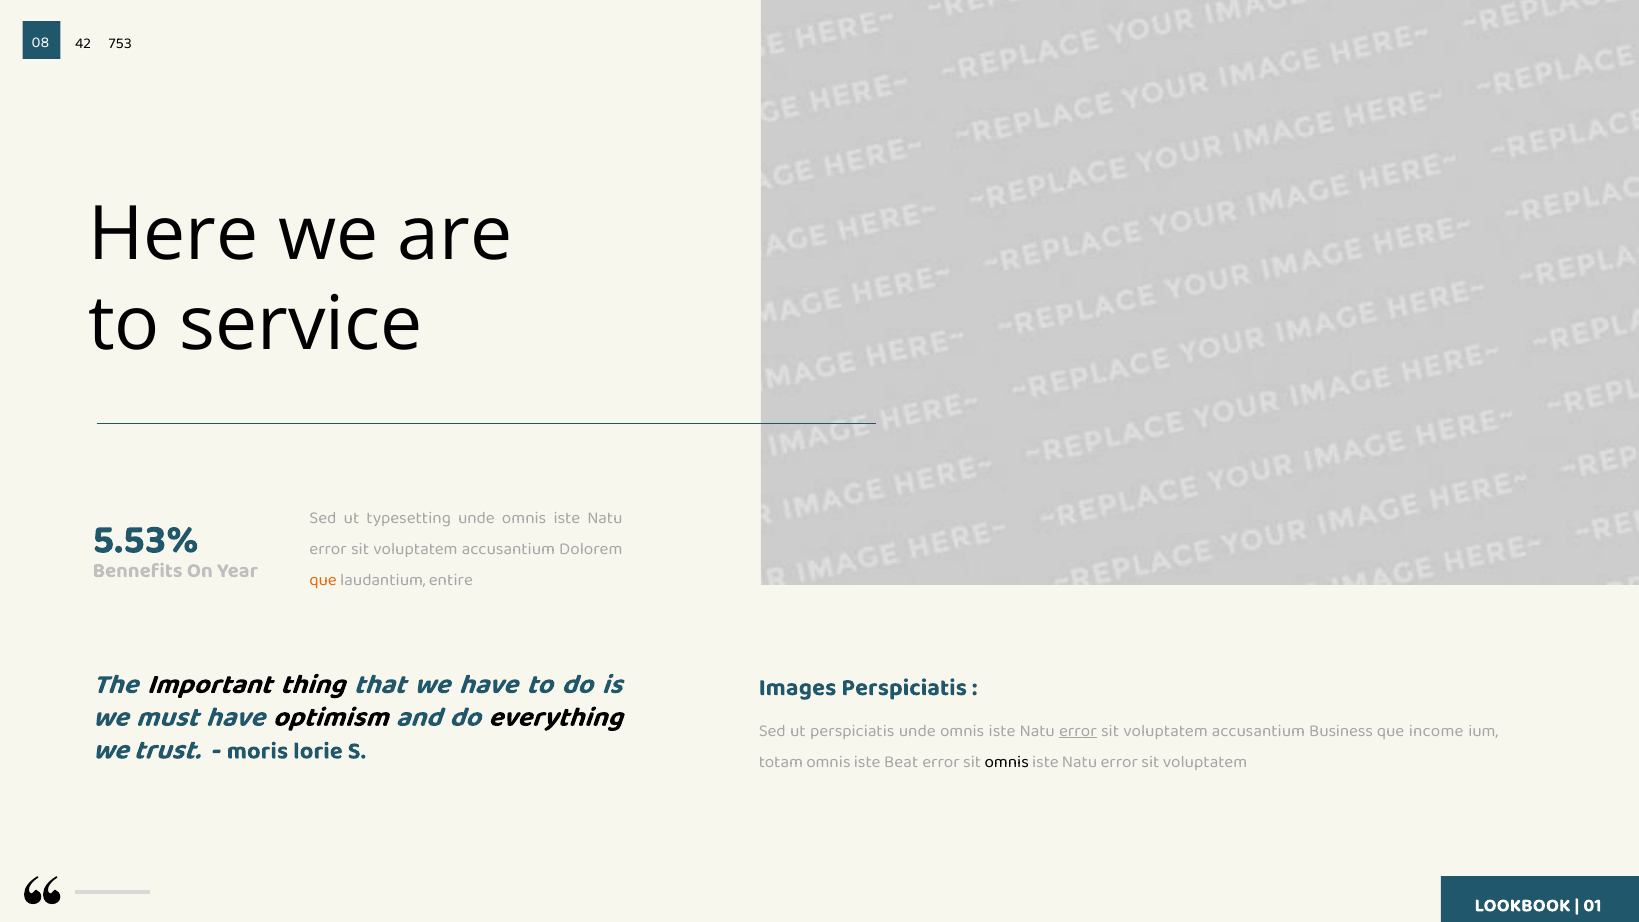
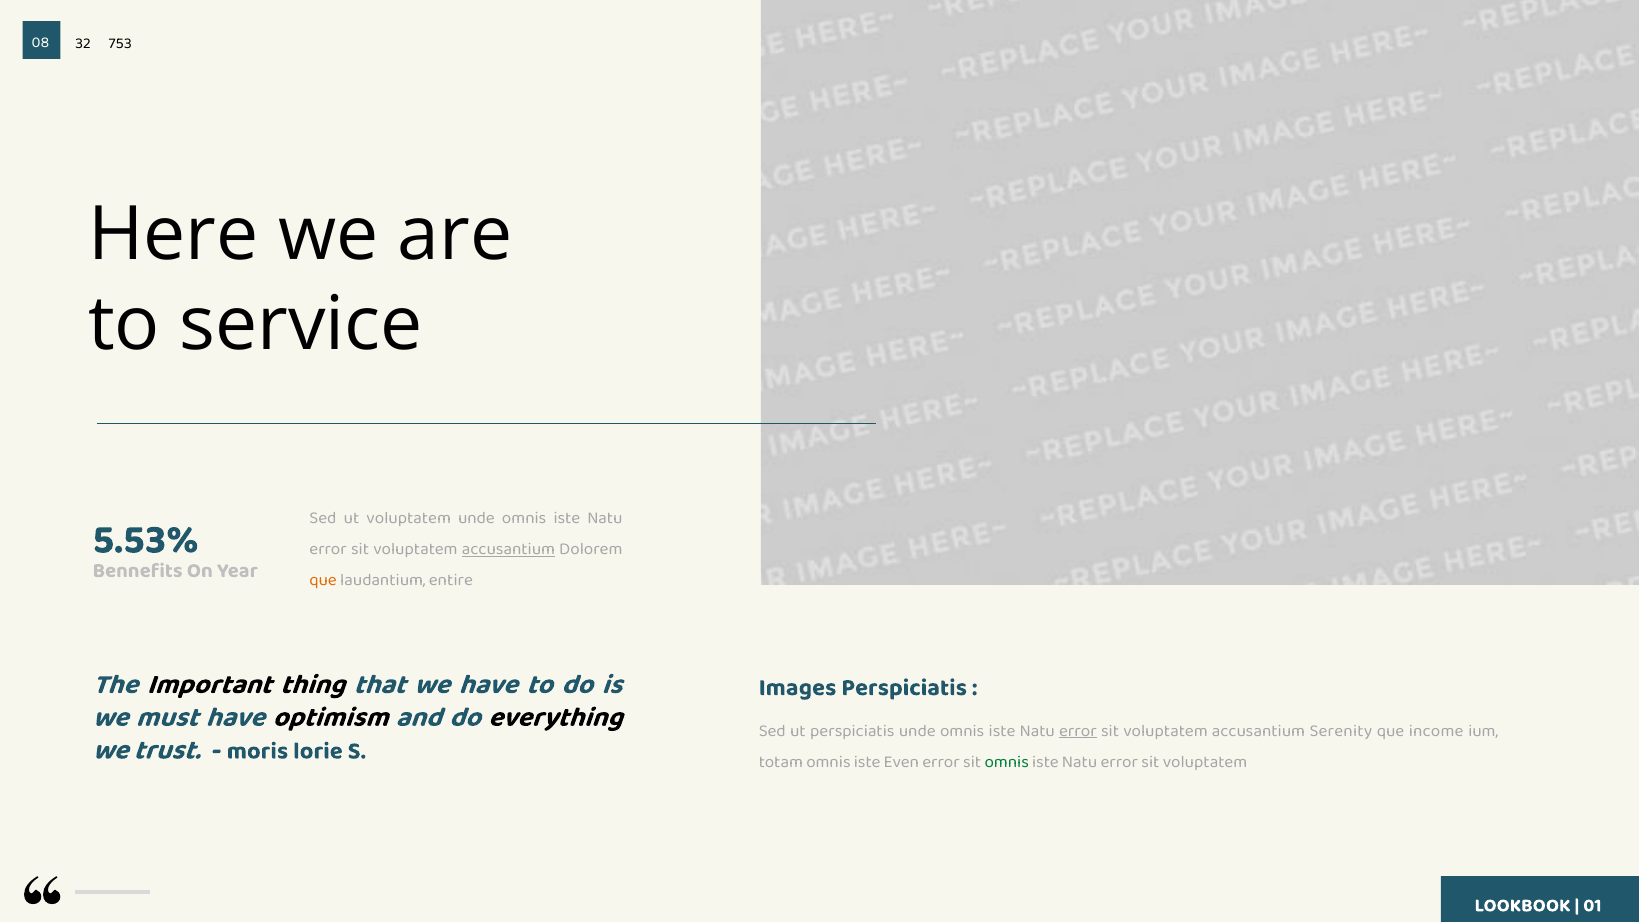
42: 42 -> 32 (83, 44)
ut typesetting: typesetting -> voluptatem (409, 518)
accusantium underline: none -> present (508, 549)
Business: Business -> Serenity (1341, 731)
Beat: Beat -> Even (901, 761)
omnis colour: black -> green (1007, 761)
